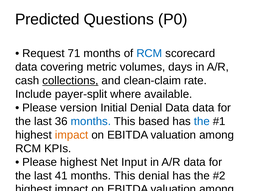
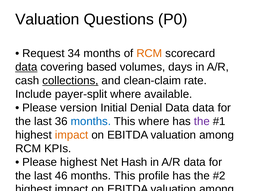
Predicted: Predicted -> Valuation (47, 19)
71: 71 -> 34 (74, 53)
RCM colour: blue -> orange (149, 53)
data underline: none -> present (26, 67)
covering metric: metric -> based (102, 67)
This based: based -> where (154, 121)
the colour: blue -> purple (202, 121)
Input: Input -> Hash (134, 162)
41: 41 -> 46 (61, 176)
This denial: denial -> profile (154, 176)
